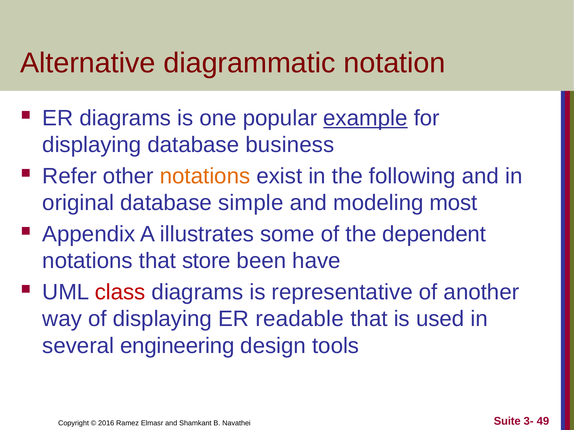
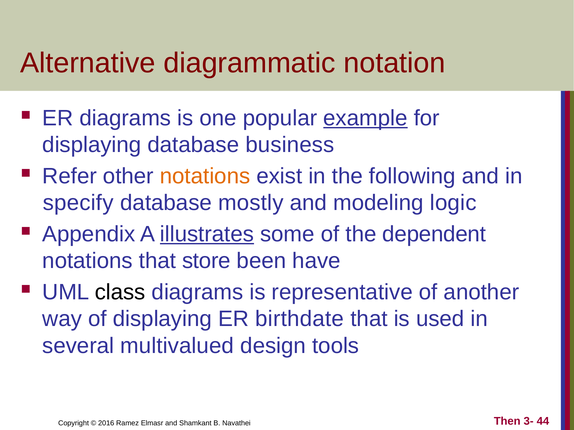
original: original -> specify (78, 203)
simple: simple -> mostly (251, 203)
most: most -> logic (453, 203)
illustrates underline: none -> present (207, 234)
class colour: red -> black (120, 293)
readable: readable -> birthdate (300, 319)
engineering: engineering -> multivalued (177, 346)
Suite: Suite -> Then (507, 422)
49: 49 -> 44 (543, 422)
